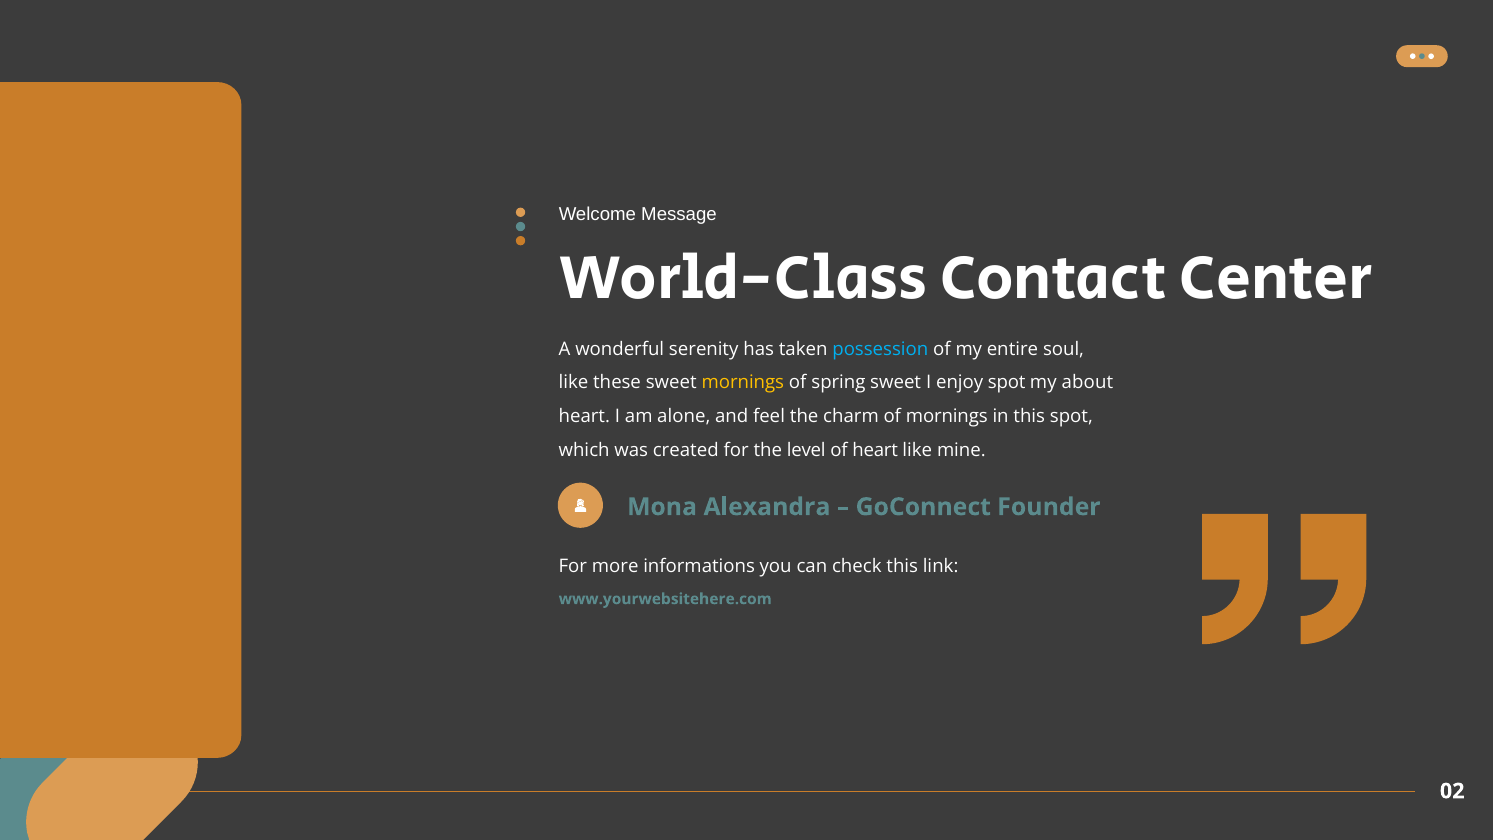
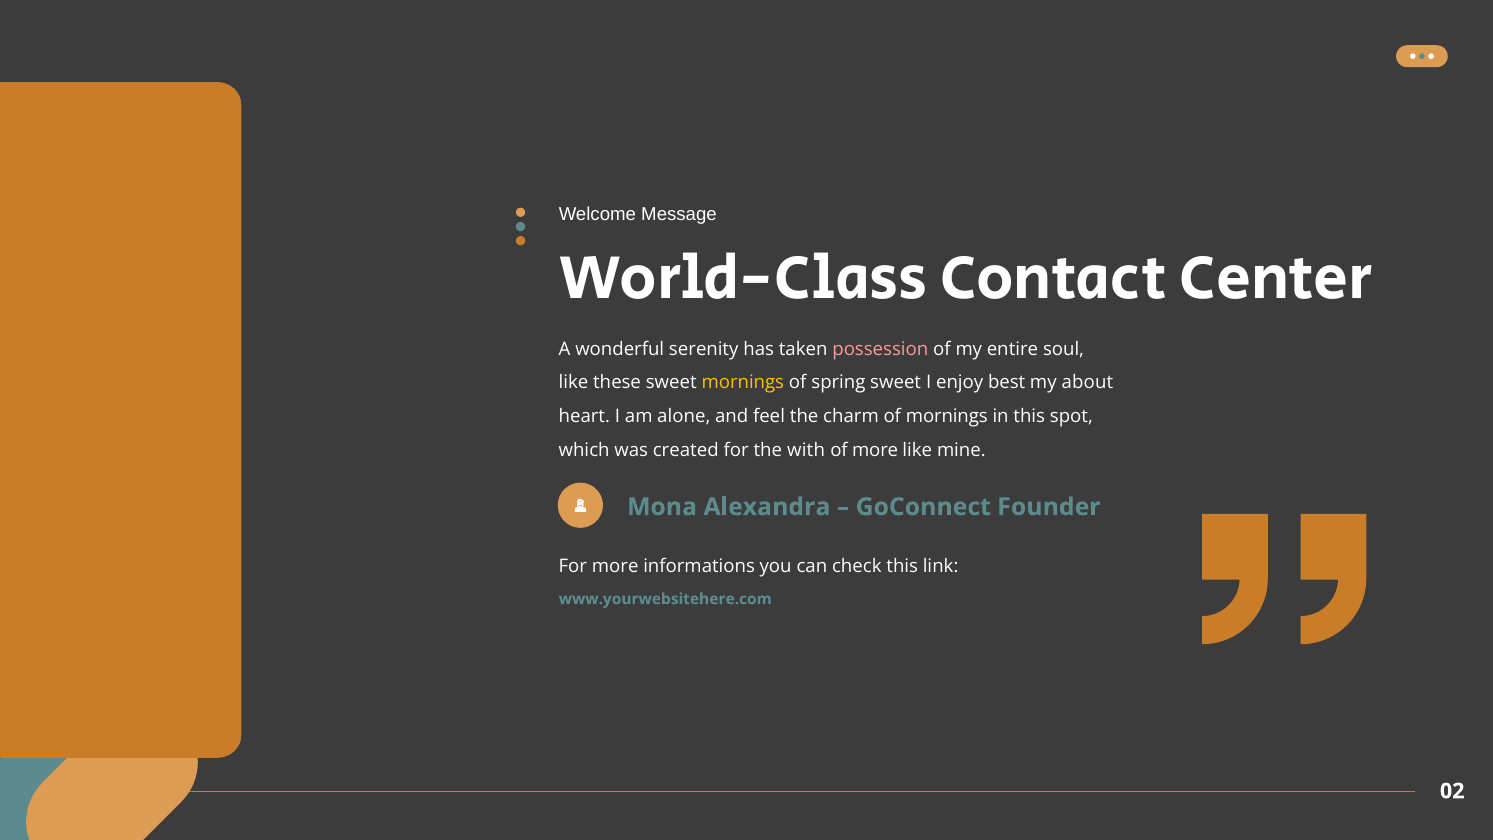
possession colour: light blue -> pink (880, 349)
enjoy spot: spot -> best (1007, 383)
level: level -> with (806, 450)
of heart: heart -> more (875, 450)
